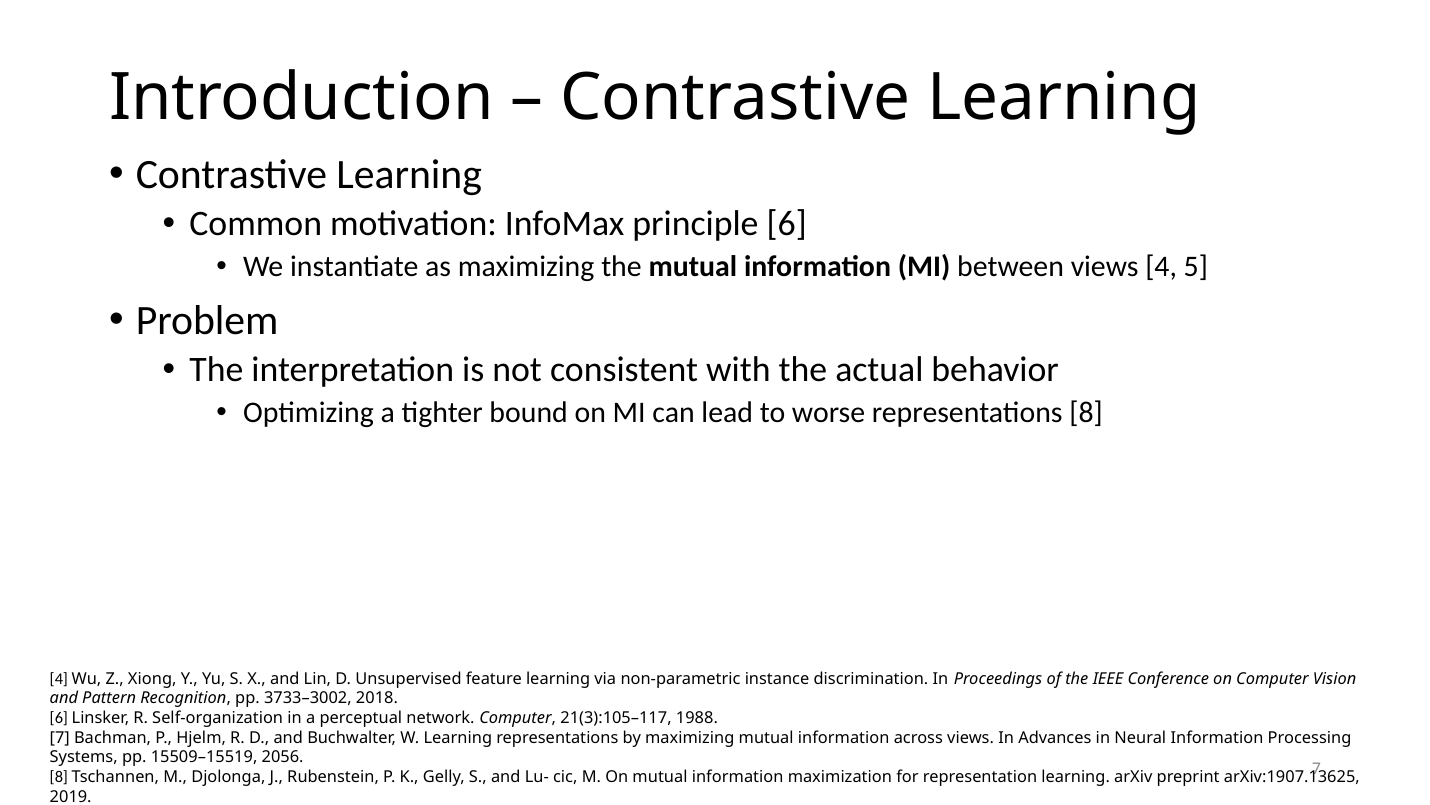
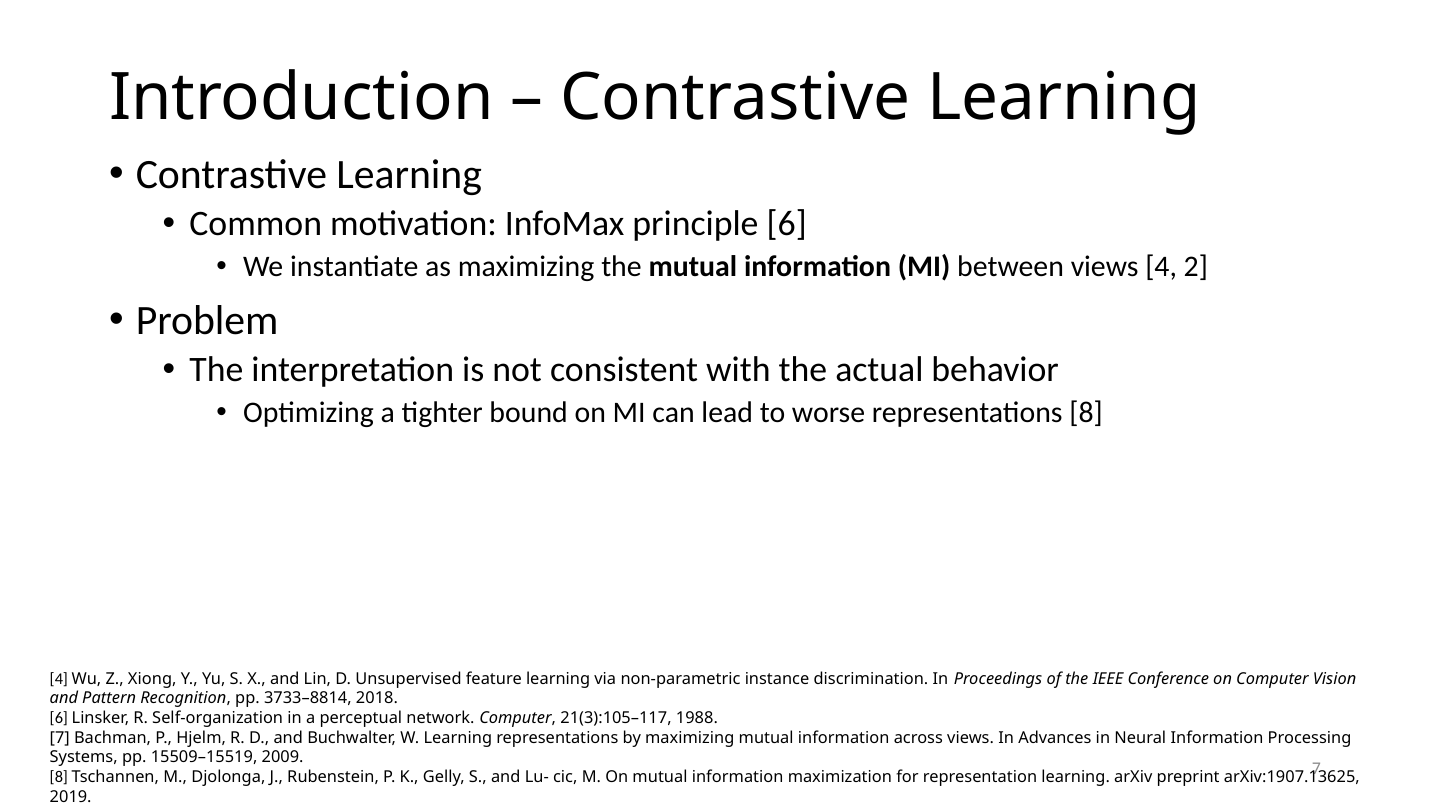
5: 5 -> 2 (1196, 267)
3733–3002: 3733–3002 -> 3733–8814 (308, 698)
2056: 2056 -> 2009 (283, 757)
